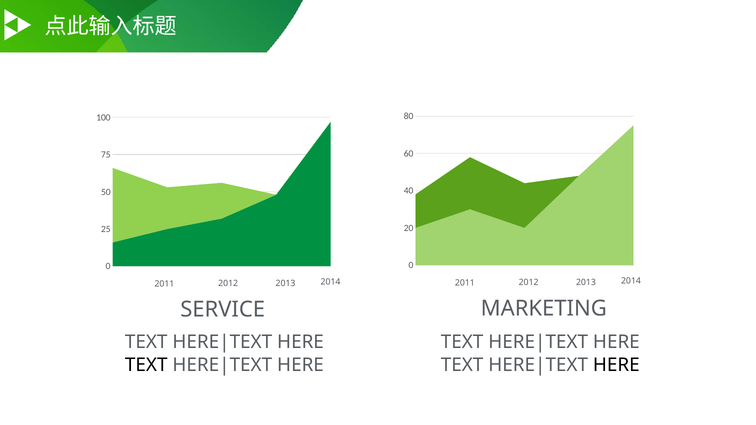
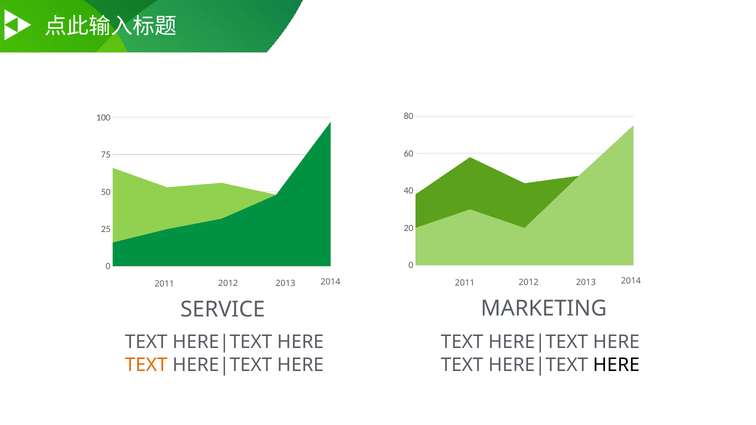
TEXT colour: black -> orange (146, 365)
